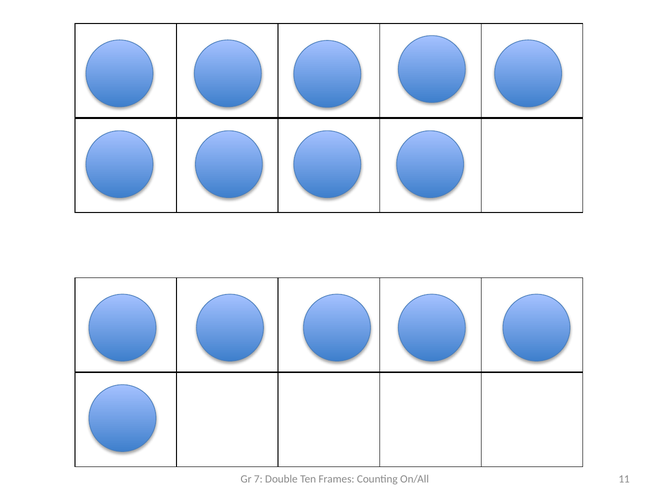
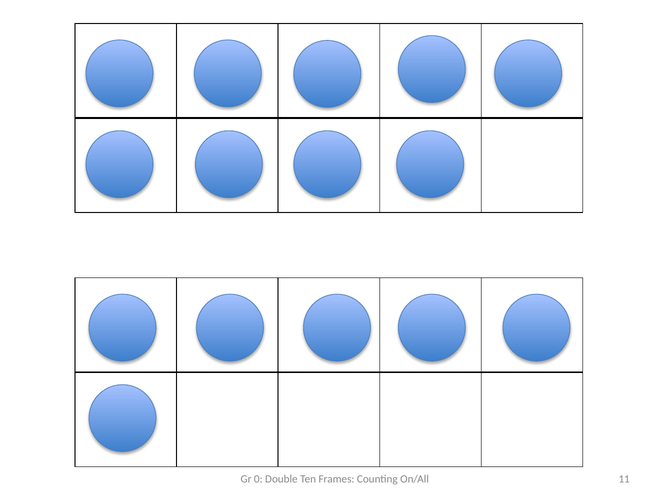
7: 7 -> 0 (258, 480)
